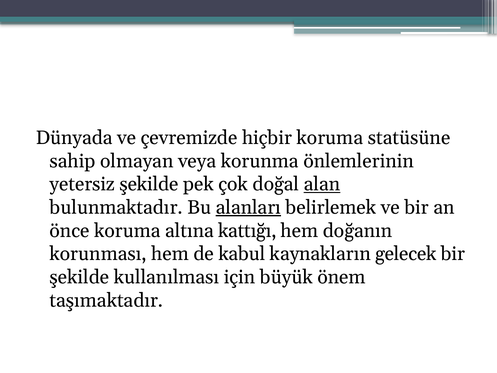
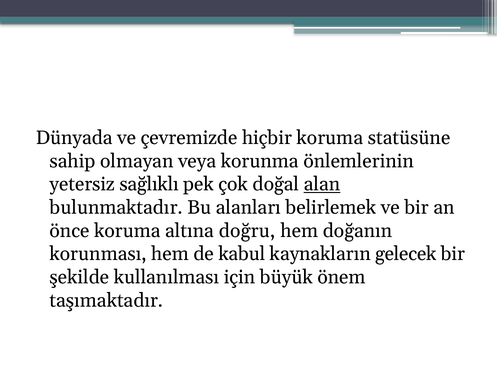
yetersiz şekilde: şekilde -> sağlıklı (149, 184)
alanları underline: present -> none (248, 207)
kattığı: kattığı -> doğru (247, 230)
